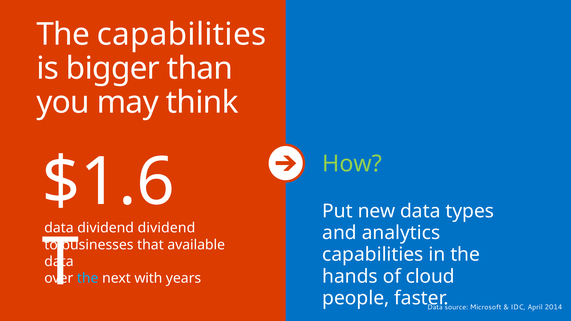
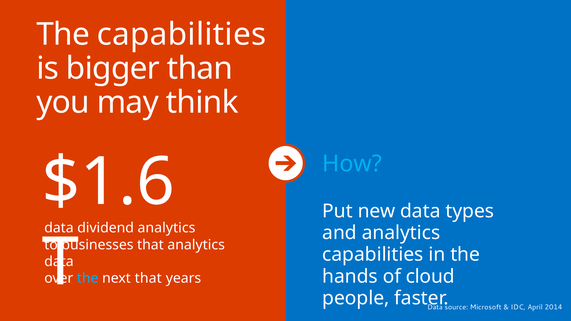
How colour: light green -> light blue (352, 164)
dividend: dividend -> analytics (166, 228)
that available: available -> analytics (196, 245)
next with: with -> that (148, 278)
